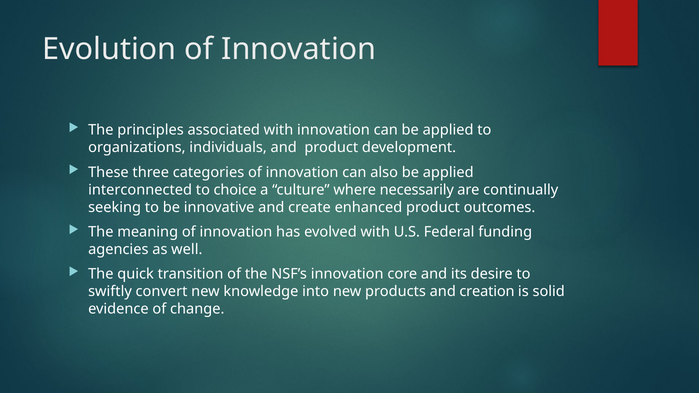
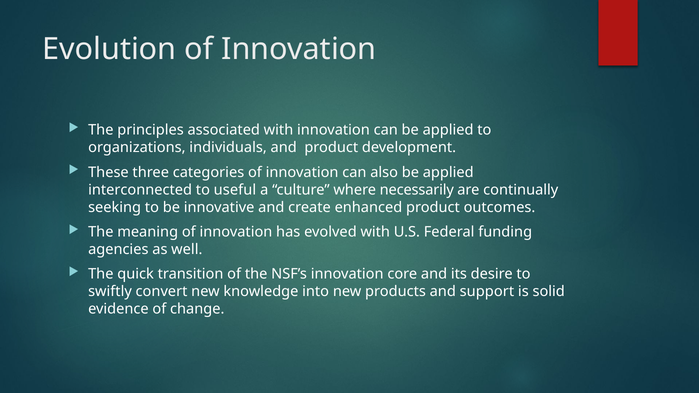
choice: choice -> useful (235, 190)
creation: creation -> support (487, 292)
